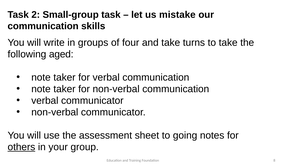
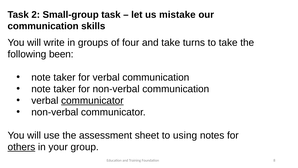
aged: aged -> been (61, 54)
communicator underline: none -> present (92, 100)
going: going -> using (185, 135)
